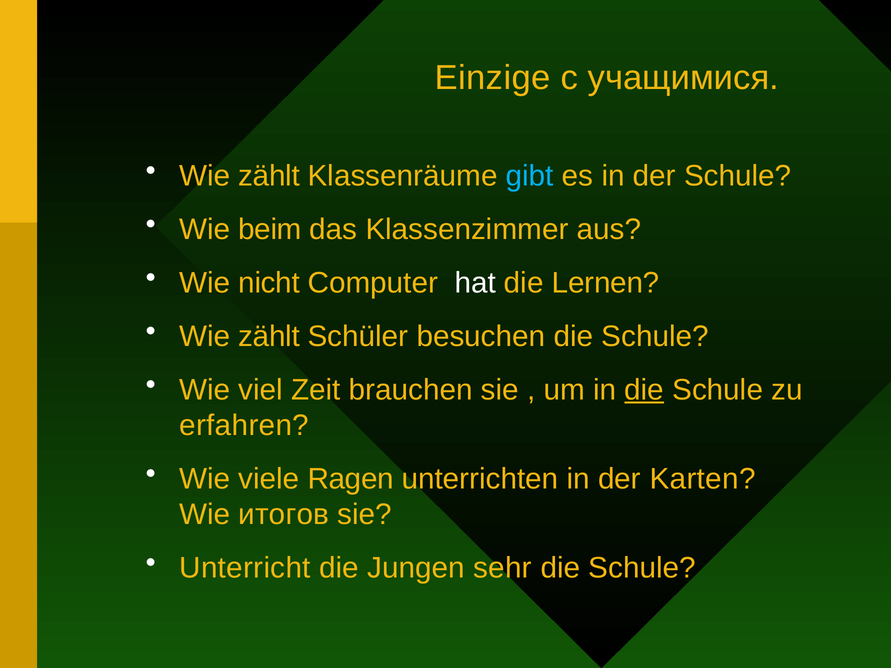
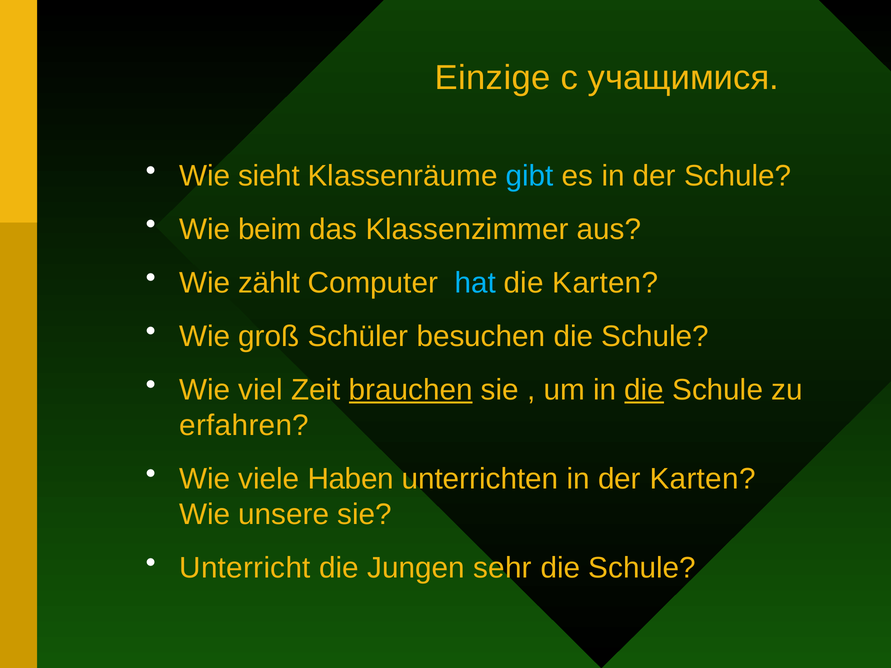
zählt: zählt -> sieht (269, 176)
nicht: nicht -> zählt (269, 283)
hat colour: white -> light blue (475, 283)
die Lernen: Lernen -> Karten (605, 283)
zählt: zählt -> groß (269, 336)
brauchen underline: none -> present (411, 390)
Ragen: Ragen -> Haben (351, 479)
итогов: итогов -> unsere (284, 515)
